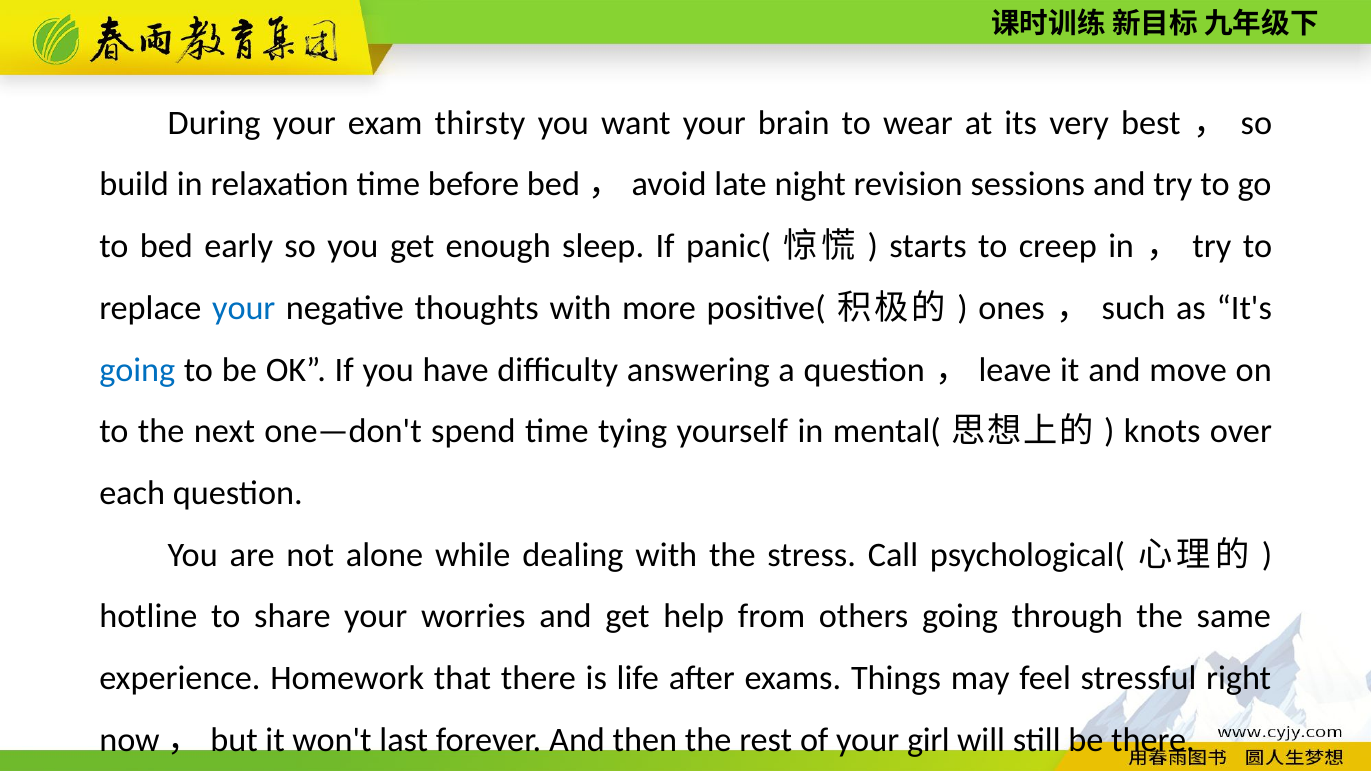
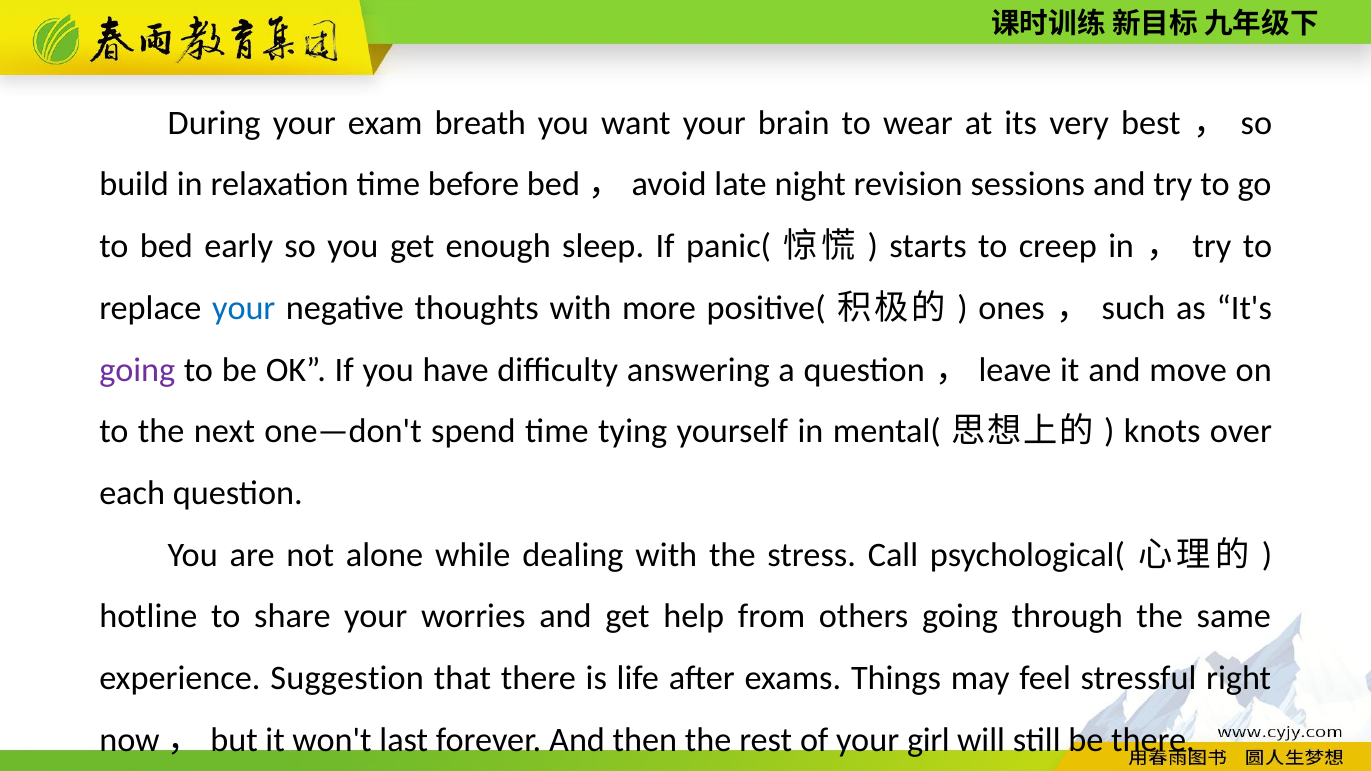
thirsty: thirsty -> breath (480, 123)
going colour: blue -> purple (137, 370)
Homework: Homework -> Suggestion (347, 678)
